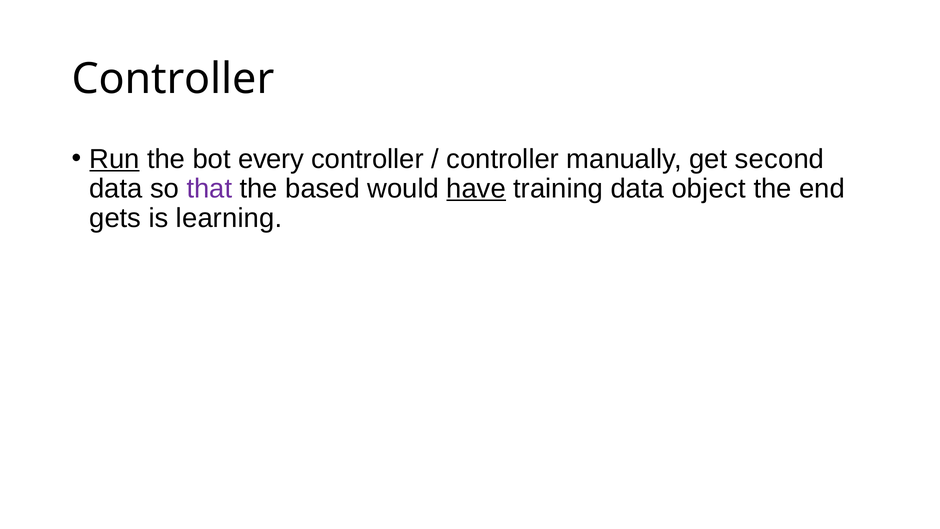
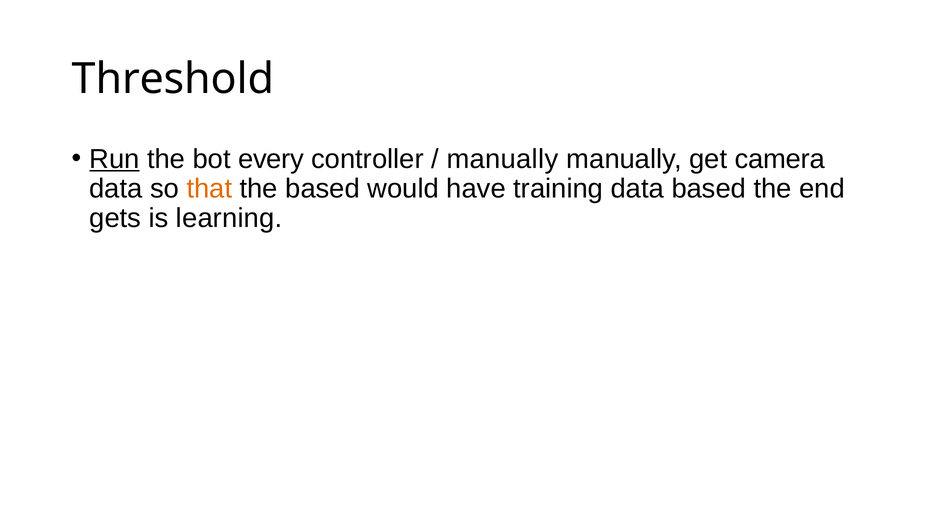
Controller: Controller -> Threshold (173, 79)
controller: controller -> manually (503, 159)
second: second -> camera (780, 159)
that colour: purple -> orange (209, 188)
have underline: present -> none (476, 188)
data object: object -> based (709, 188)
